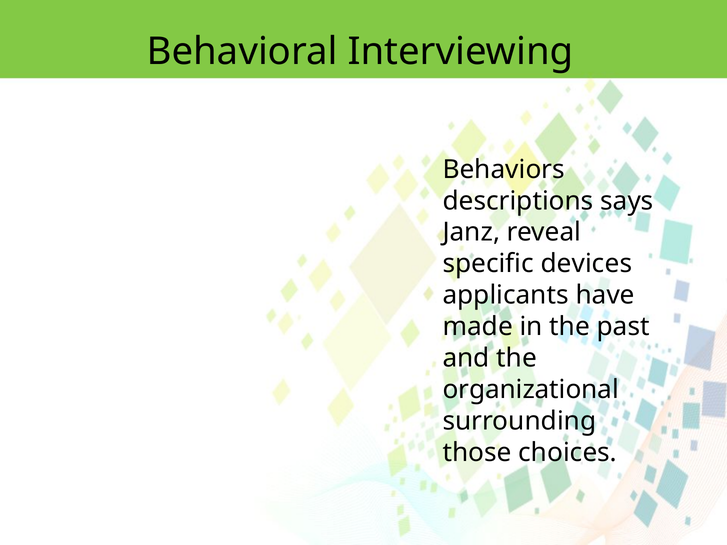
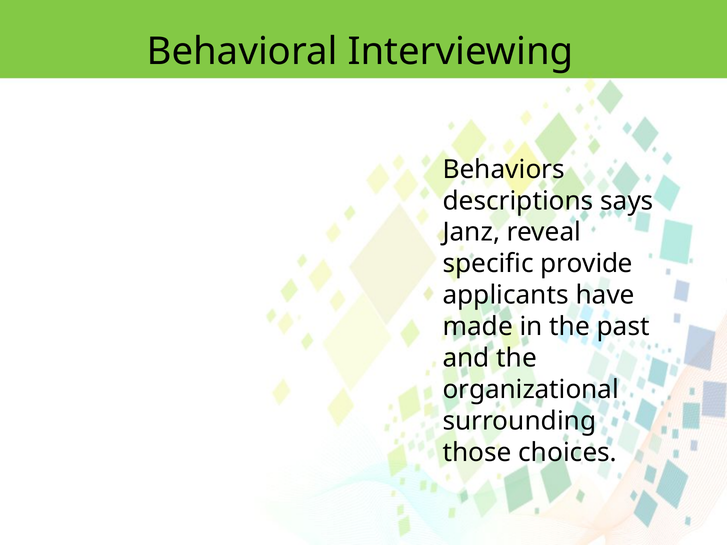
devices: devices -> provide (587, 264)
